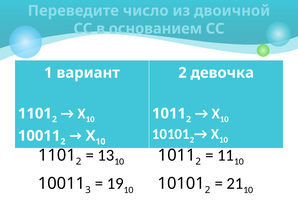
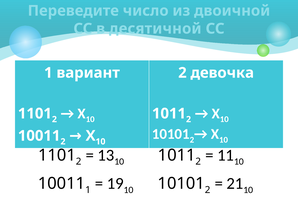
основанием: основанием -> десятичной (155, 29)
3: 3 -> 1 (88, 189)
